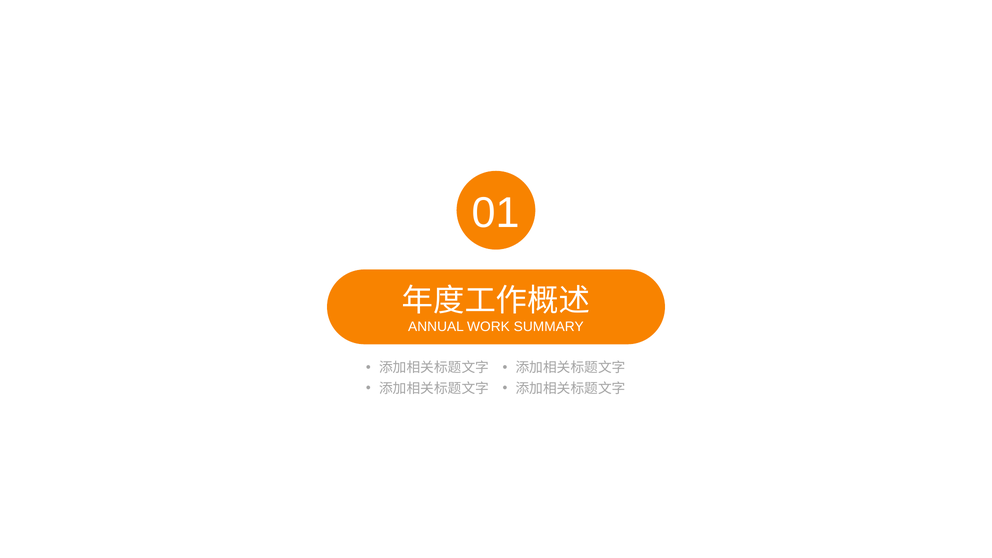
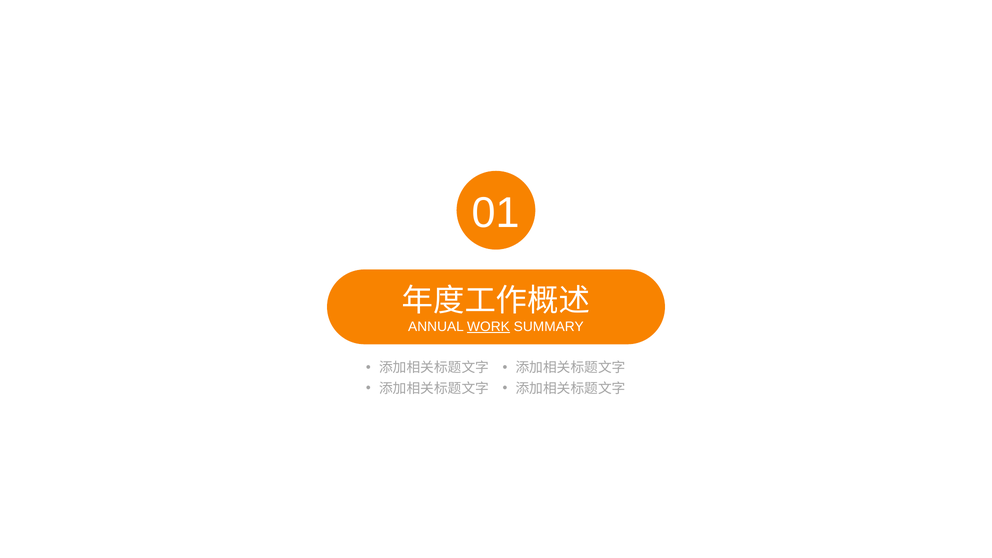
WORK underline: none -> present (488, 327)
